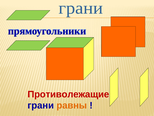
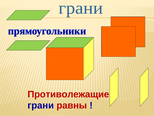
равны colour: orange -> red (72, 105)
